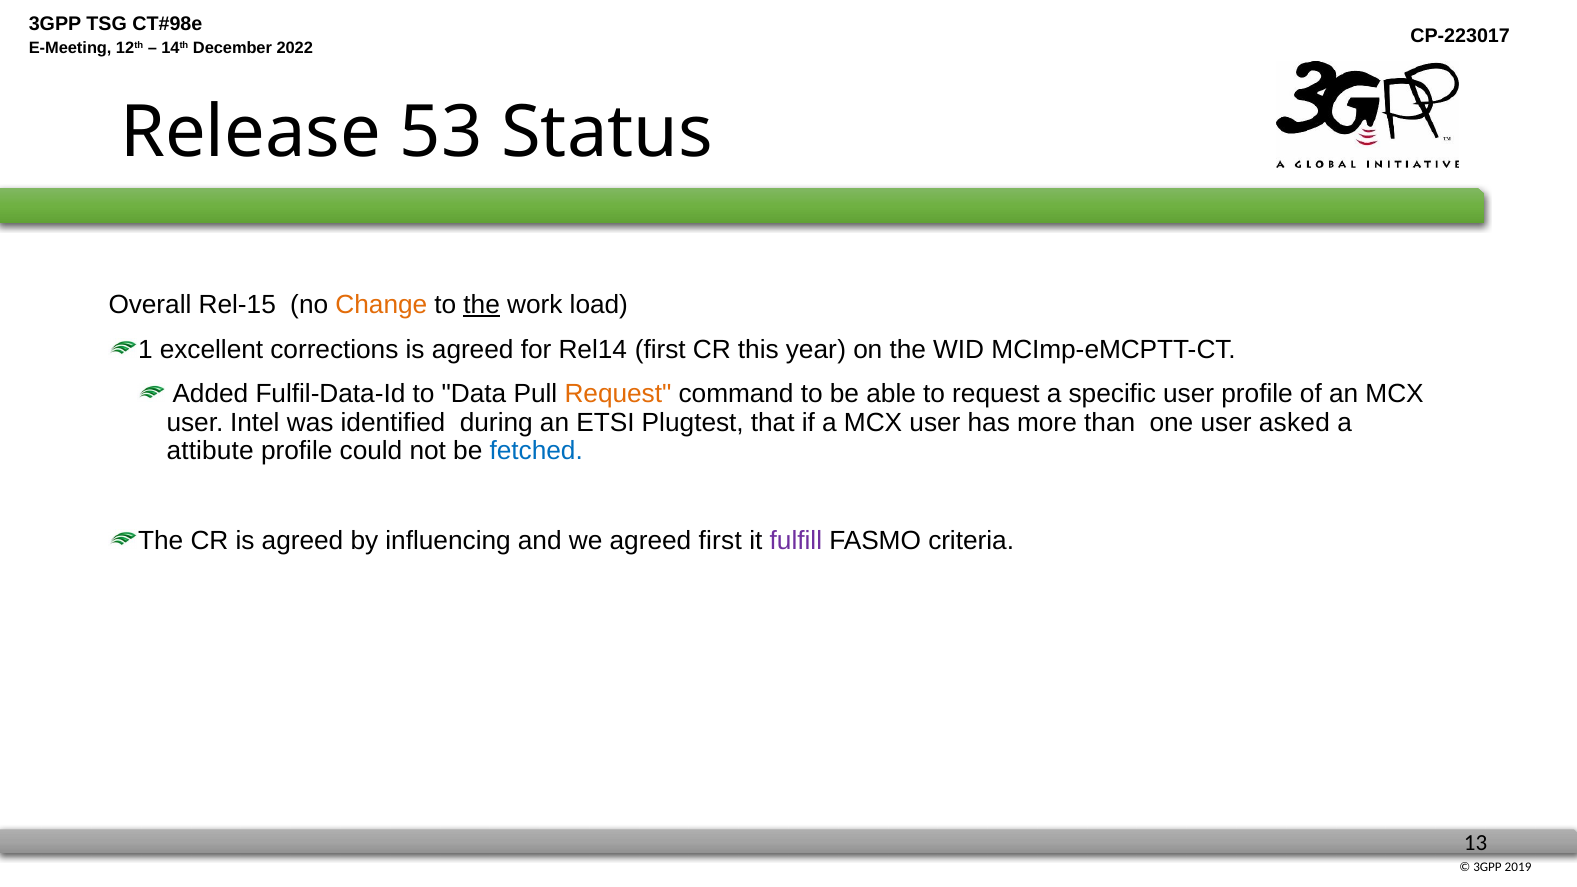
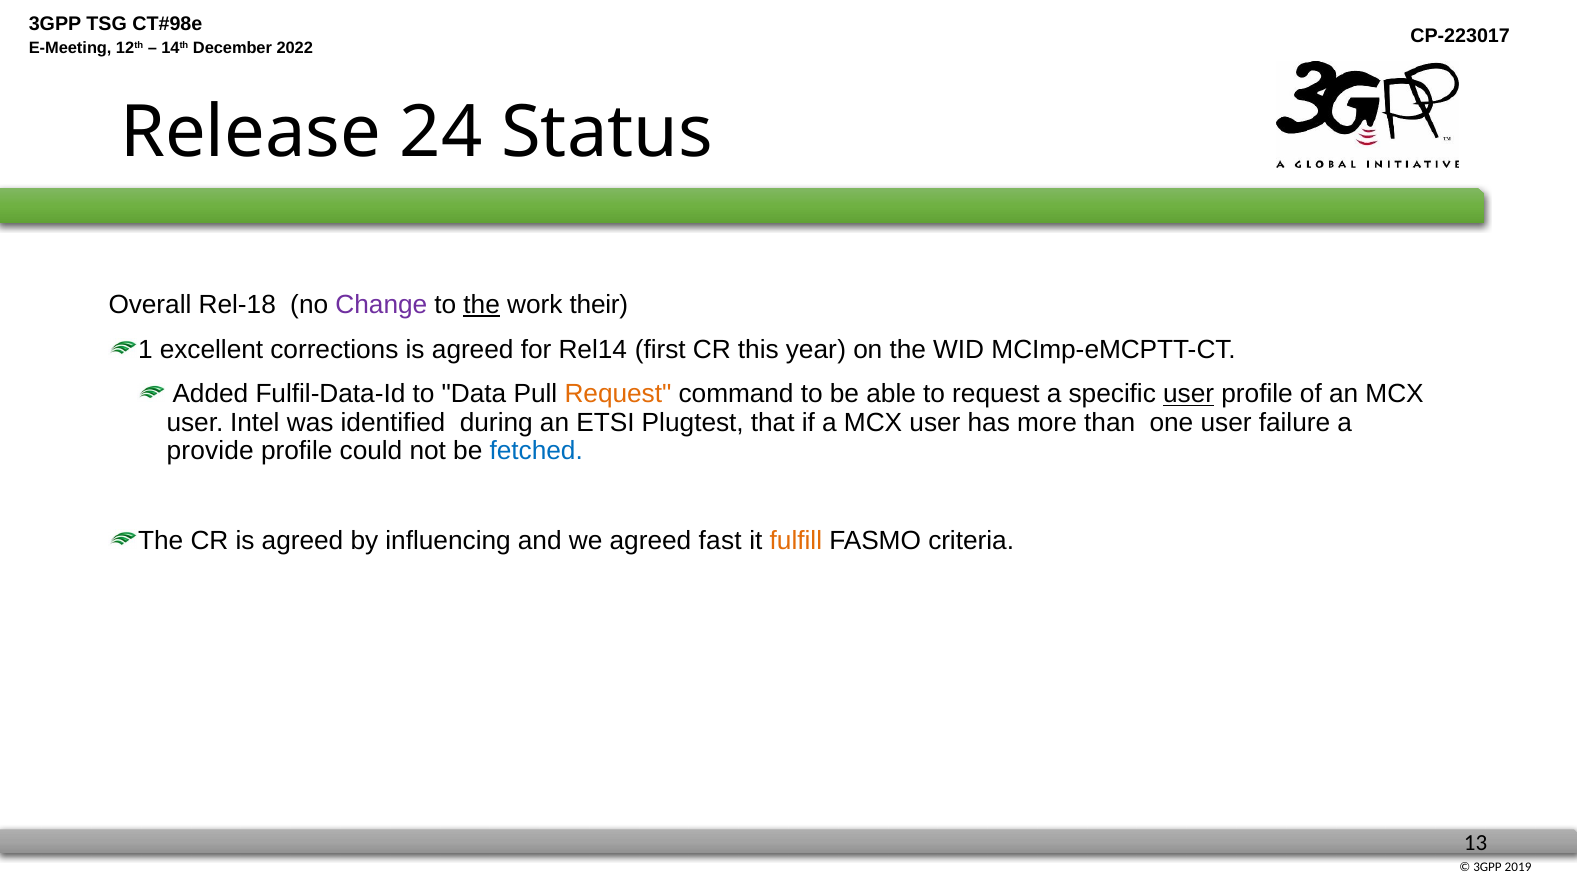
53: 53 -> 24 (441, 132)
Rel-15: Rel-15 -> Rel-18 (237, 305)
Change colour: orange -> purple (381, 305)
load: load -> their (599, 305)
user underline: none -> present (1189, 394)
asked: asked -> failure (1294, 423)
attibute: attibute -> provide (210, 451)
agreed first: first -> fast (720, 541)
fulfill colour: purple -> orange (796, 541)
